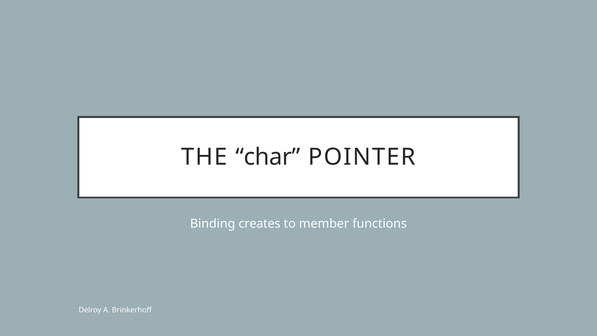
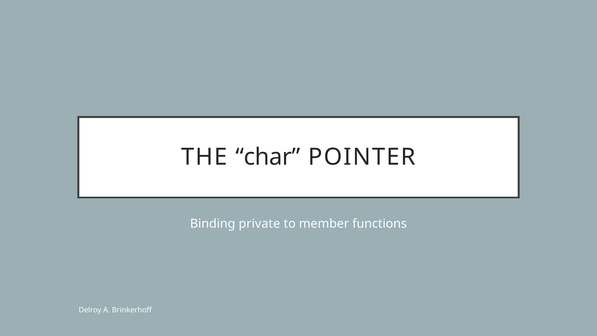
creates: creates -> private (259, 224)
